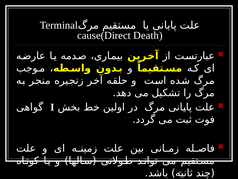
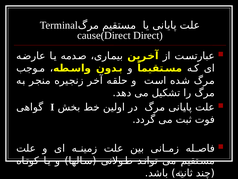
Death: Death -> Direct (148, 35)
